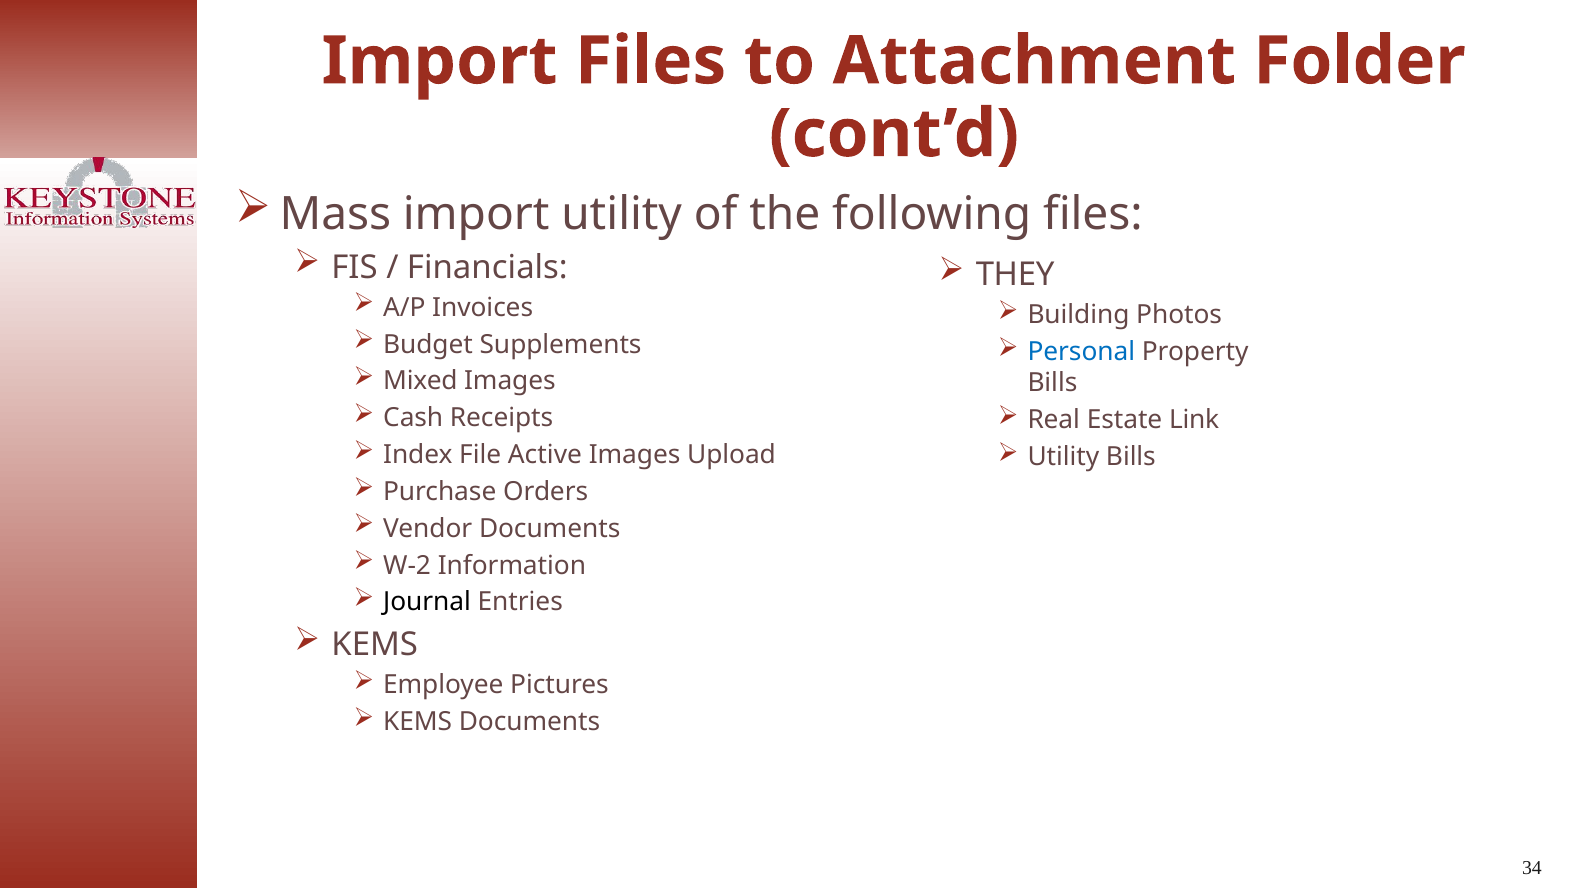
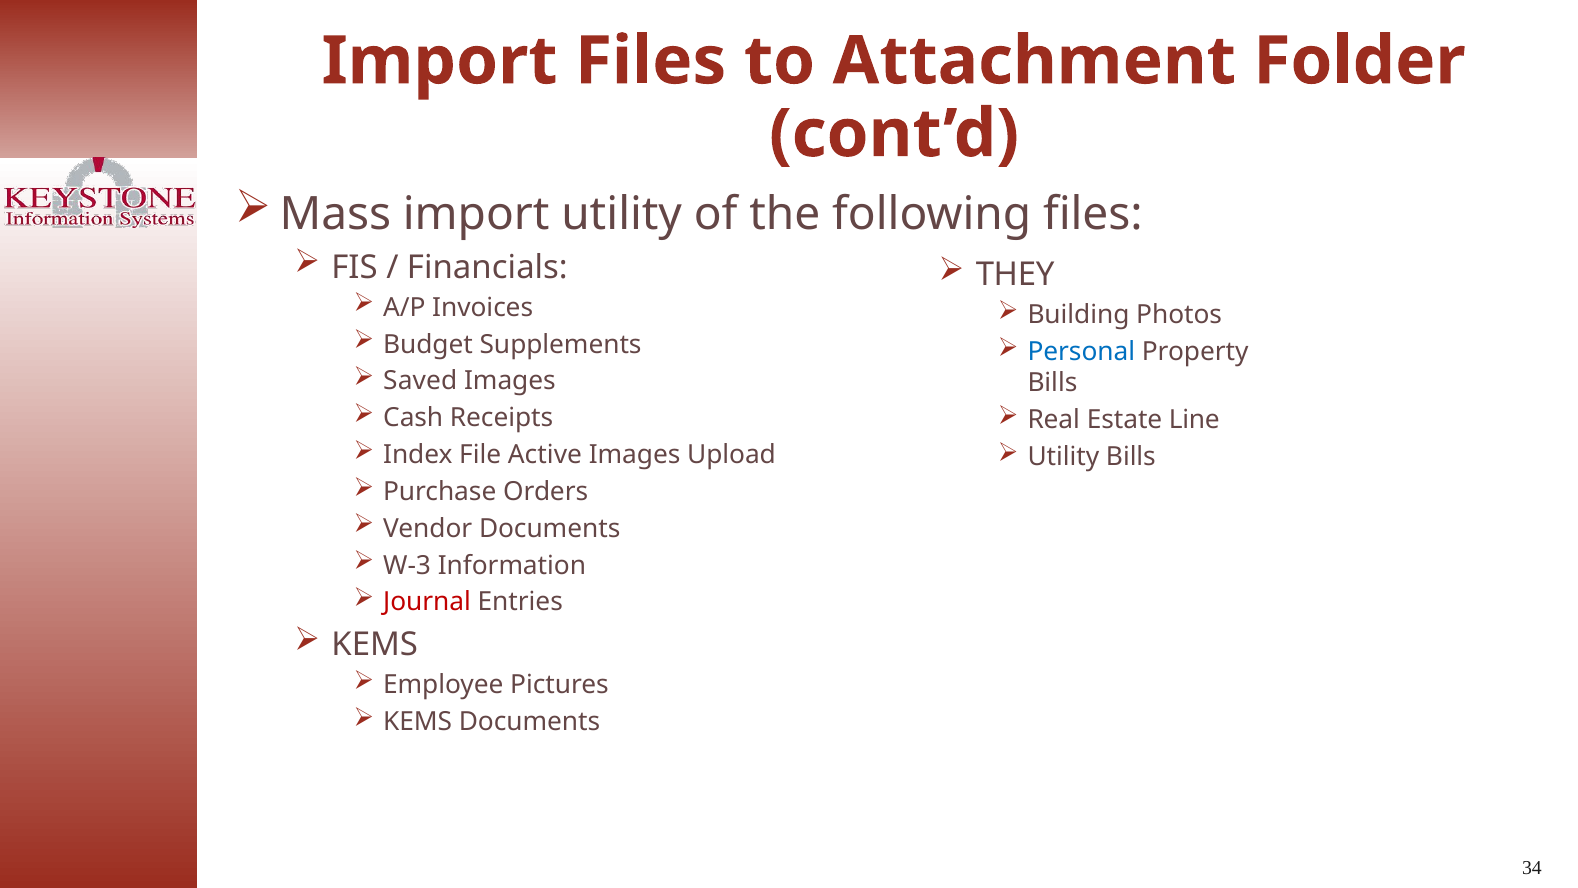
Mixed: Mixed -> Saved (420, 381)
Link: Link -> Line (1194, 420)
W-2: W-2 -> W-3 (407, 565)
Journal colour: black -> red (427, 602)
